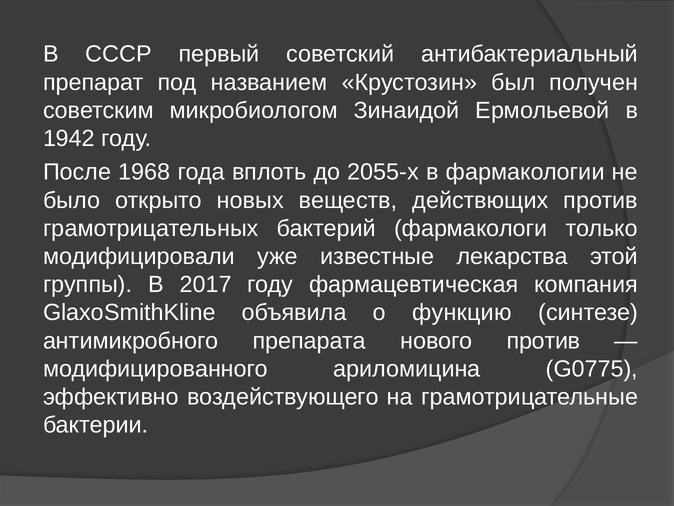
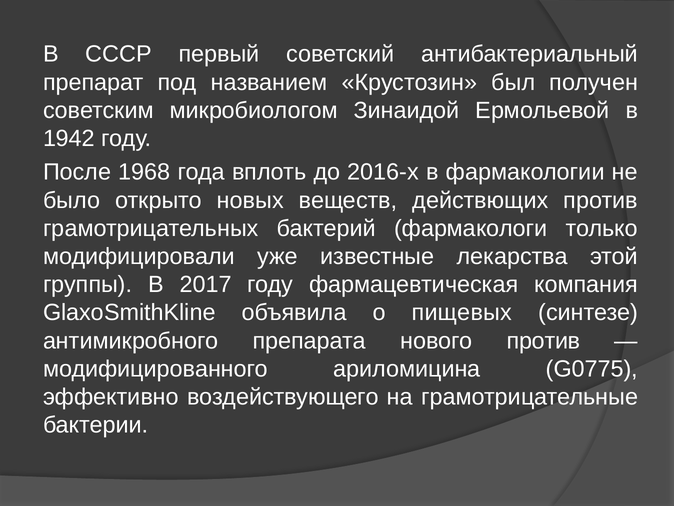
2055-х: 2055-х -> 2016-х (383, 172)
функцию: функцию -> пищевых (462, 312)
